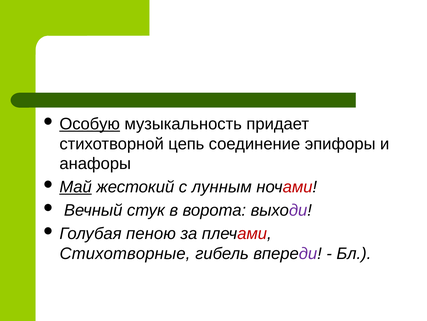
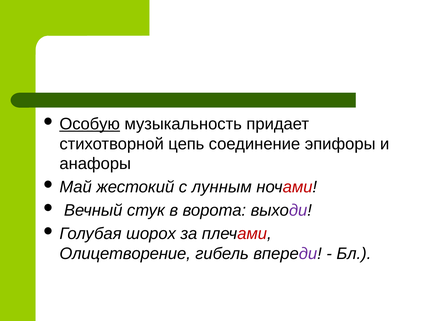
Май underline: present -> none (76, 187)
пеною: пеною -> шорох (151, 233)
Стихотворные: Стихотворные -> Олицетворение (125, 253)
